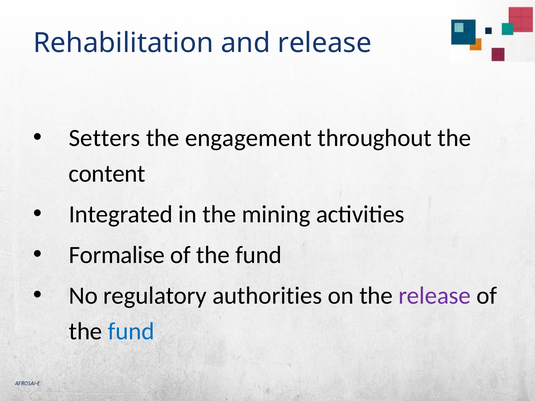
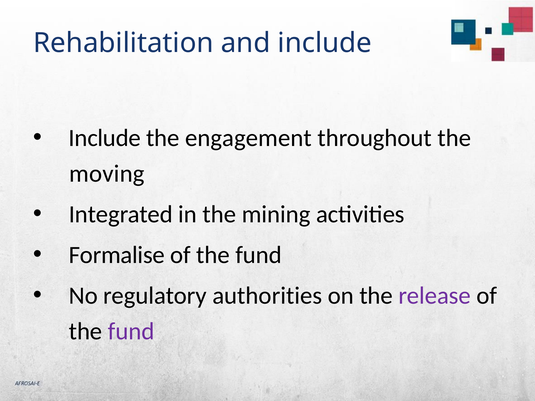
and release: release -> include (325, 43)
Setters: Setters -> Include (105, 138)
content: content -> moving (107, 174)
fund colour: blue -> purple (131, 332)
